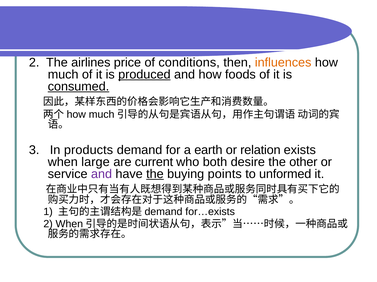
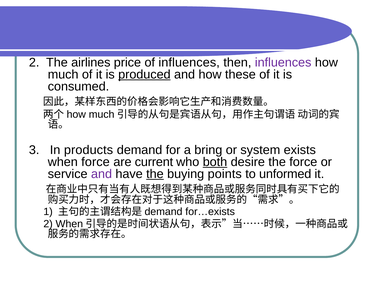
of conditions: conditions -> influences (189, 63)
influences colour: orange -> purple (283, 63)
foods: foods -> these (240, 75)
consumed underline: present -> none (78, 87)
earth: earth -> bring (208, 150)
relation: relation -> system (260, 150)
when large: large -> force (96, 162)
both underline: none -> present (215, 162)
the other: other -> force (303, 162)
